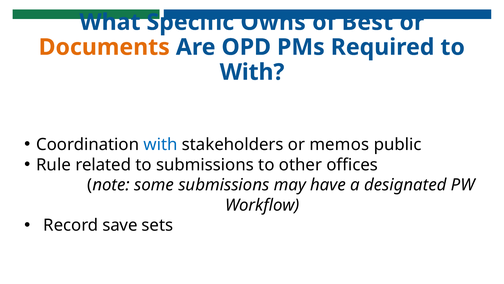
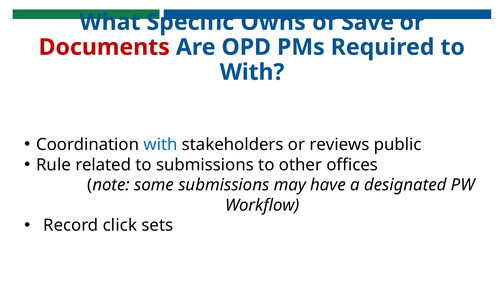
Best: Best -> Save (368, 22)
Documents colour: orange -> red (104, 47)
memos: memos -> reviews (339, 144)
save: save -> click (120, 225)
